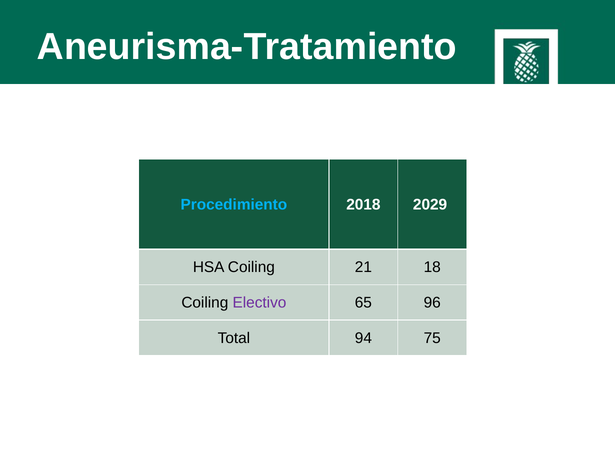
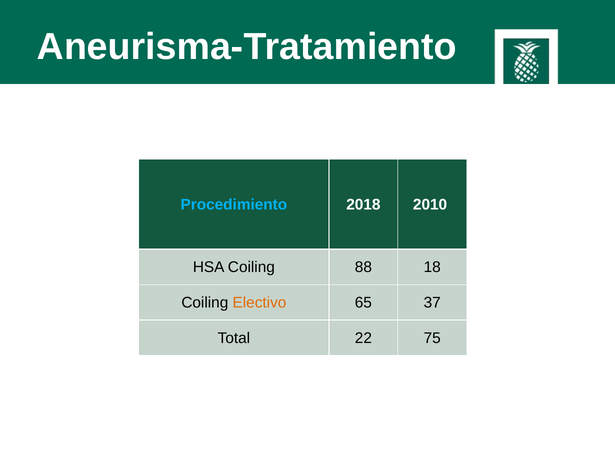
2029: 2029 -> 2010 (430, 204)
21: 21 -> 88 (363, 267)
Electivo colour: purple -> orange (259, 302)
96: 96 -> 37 (432, 302)
94: 94 -> 22 (363, 337)
